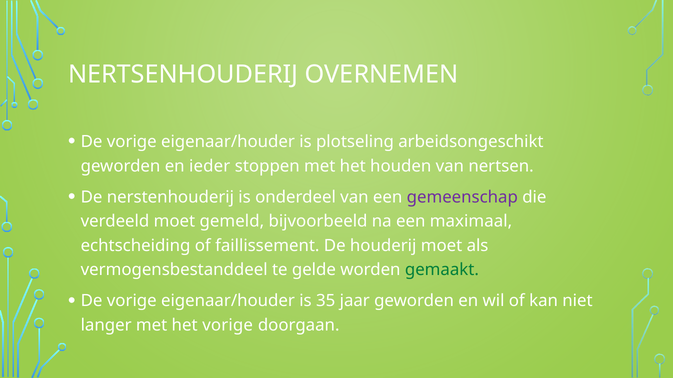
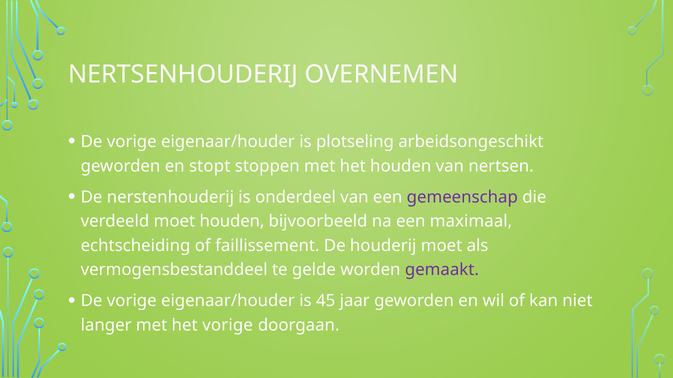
ieder: ieder -> stopt (210, 166)
moet gemeld: gemeld -> houden (232, 222)
gemaakt colour: green -> purple (442, 270)
35: 35 -> 45 (326, 301)
